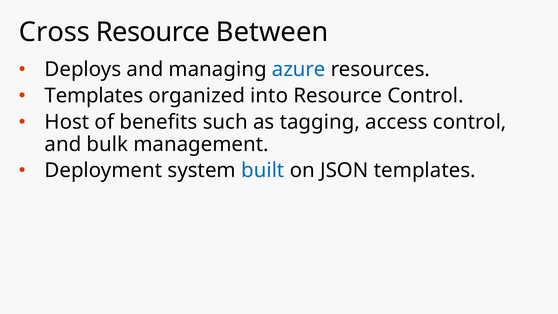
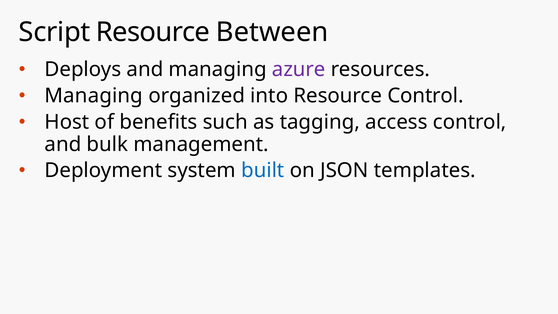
Cross: Cross -> Script (55, 32)
azure colour: blue -> purple (299, 69)
Templates: Templates -> Managing (94, 96)
